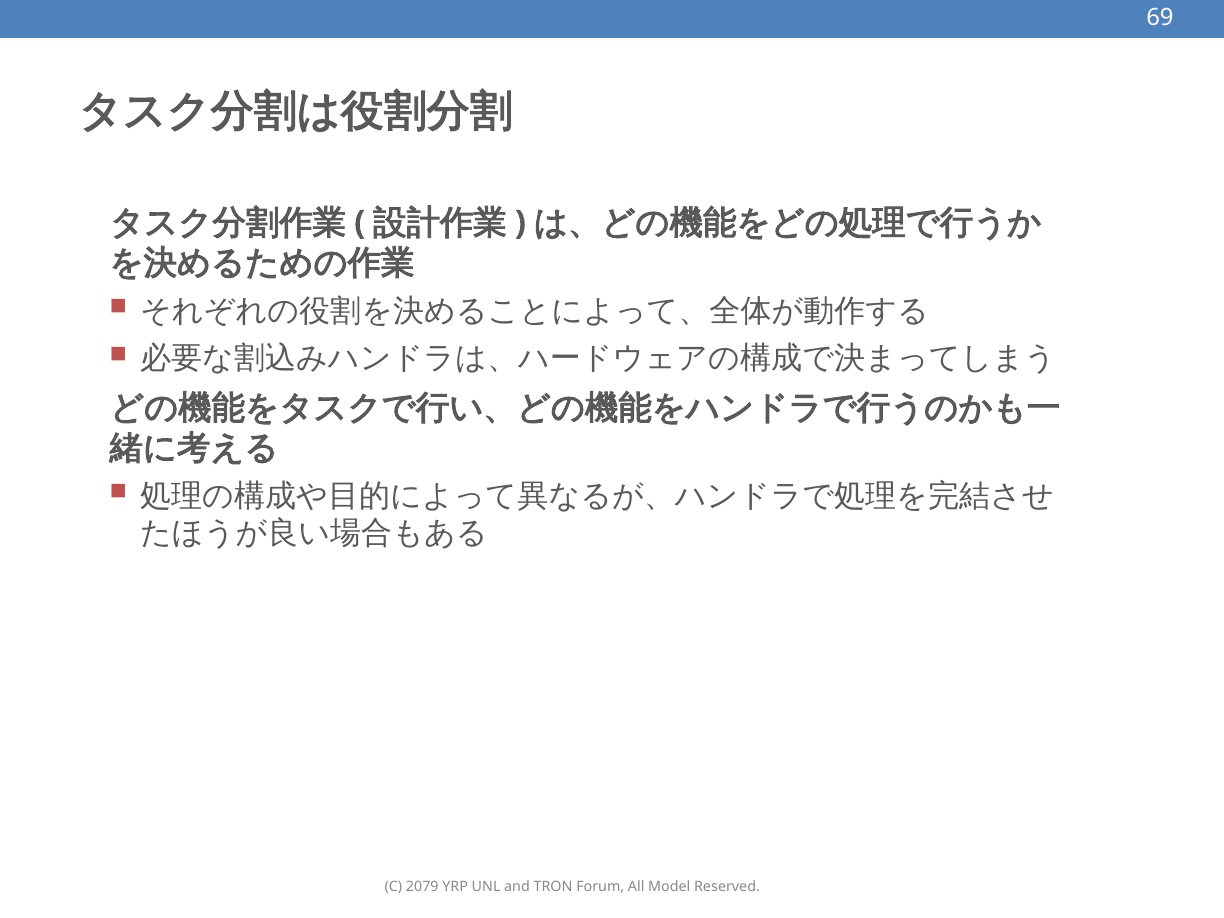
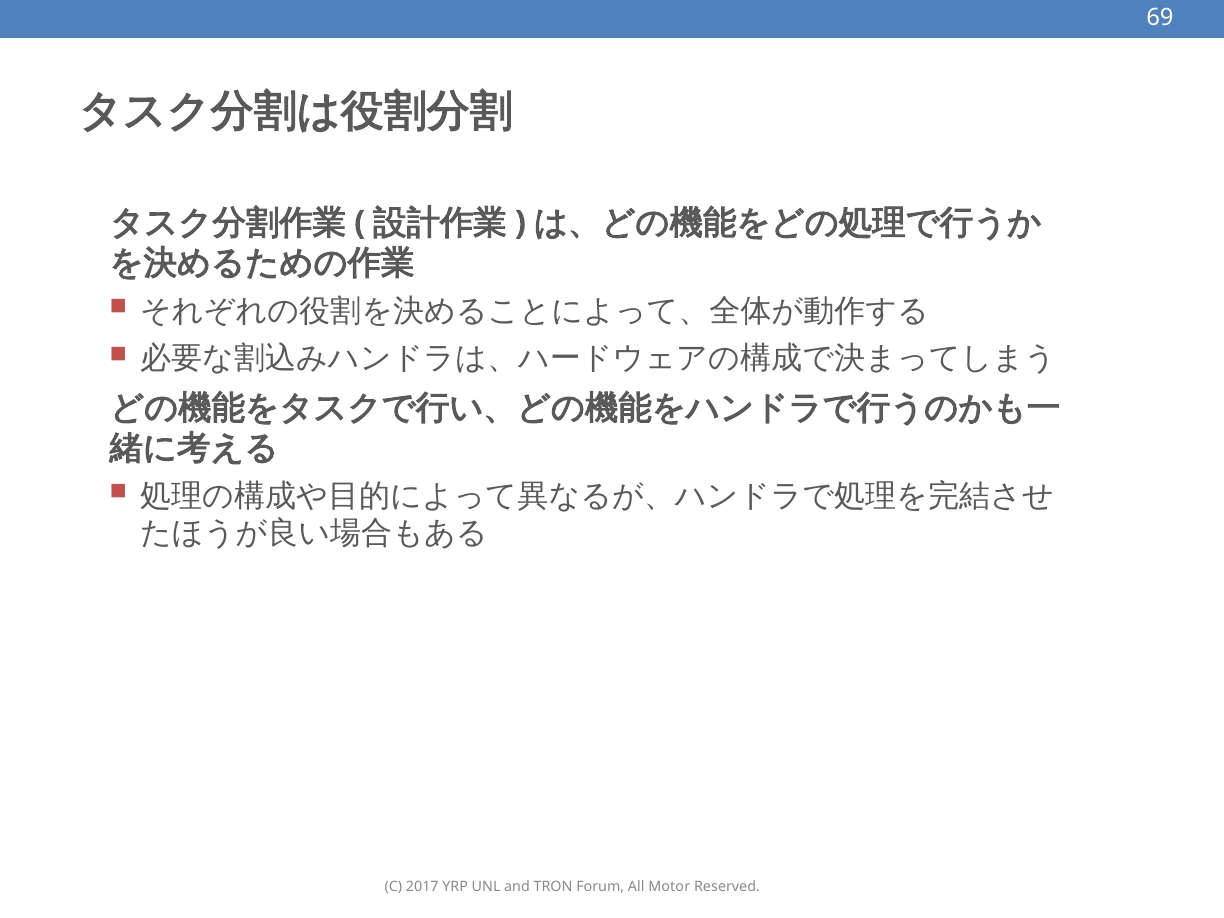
2079: 2079 -> 2017 (422, 887)
Model: Model -> Motor (669, 887)
